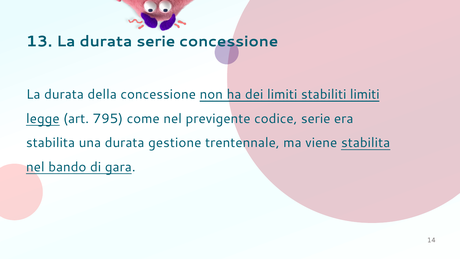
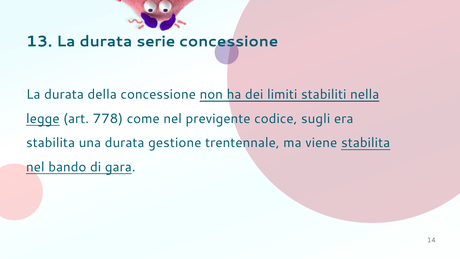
stabiliti limiti: limiti -> nella (365, 94)
795: 795 -> 778 (108, 119)
codice serie: serie -> sugli (316, 119)
